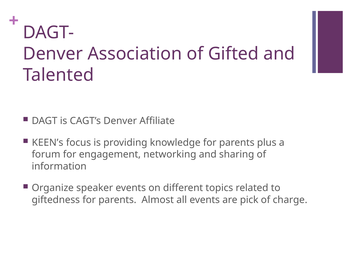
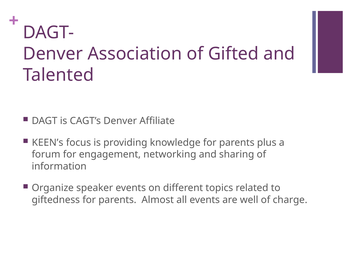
pick: pick -> well (249, 199)
